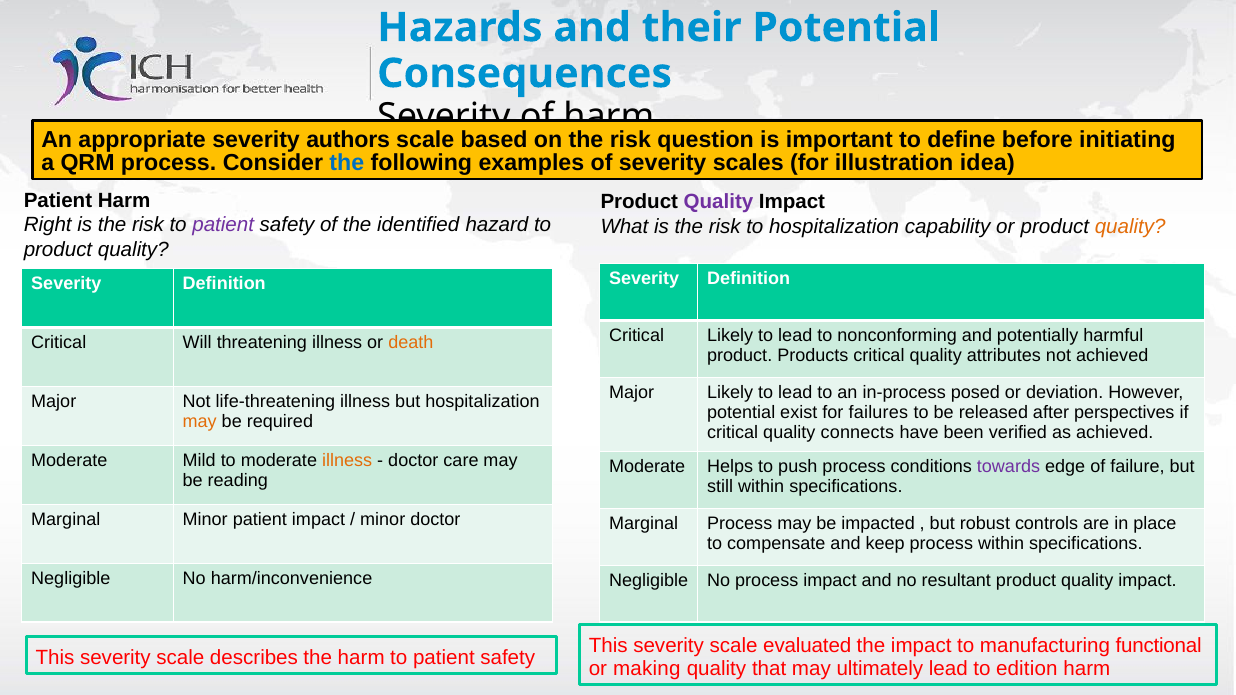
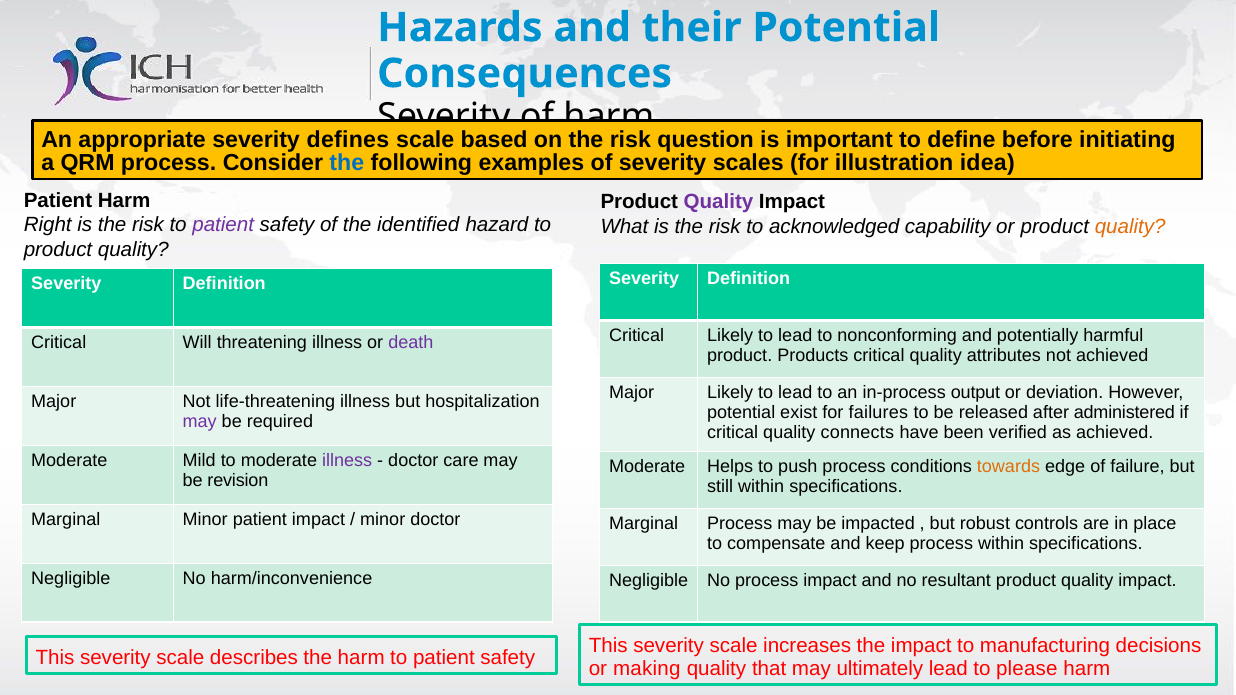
authors: authors -> defines (348, 140)
to hospitalization: hospitalization -> acknowledged (834, 226)
death colour: orange -> purple (411, 343)
posed: posed -> output (975, 393)
perspectives: perspectives -> administered (1124, 413)
may colour: orange -> purple (200, 422)
illness colour: orange -> purple (347, 461)
towards colour: purple -> orange (1009, 467)
reading: reading -> revision (238, 481)
evaluated: evaluated -> increases (807, 646)
functional: functional -> decisions (1159, 646)
edition: edition -> please (1027, 669)
